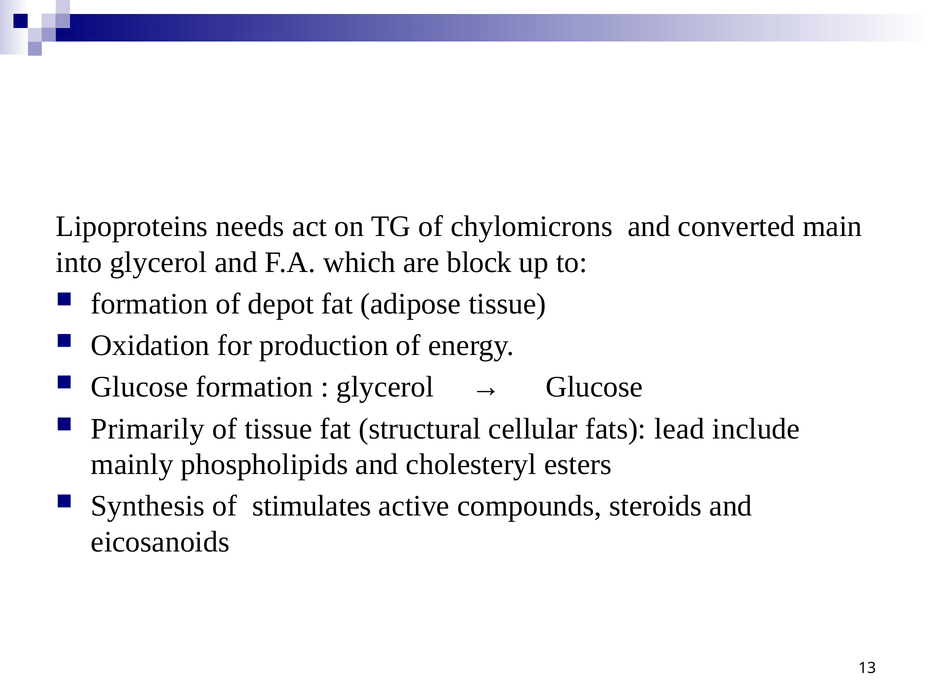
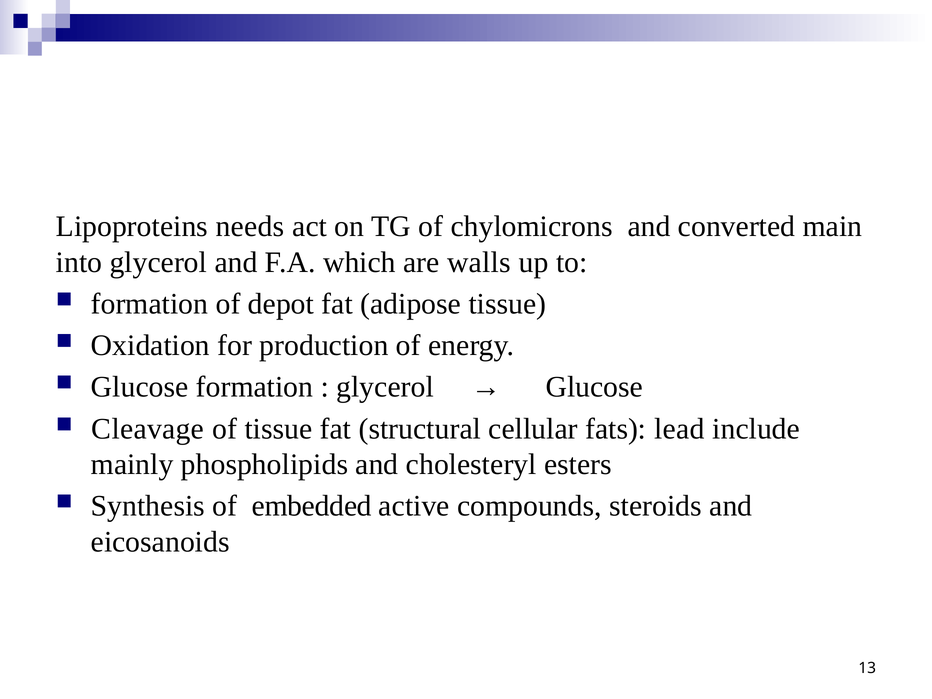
block: block -> walls (479, 262)
Primarily: Primarily -> Cleavage (148, 429)
stimulates: stimulates -> embedded (312, 506)
